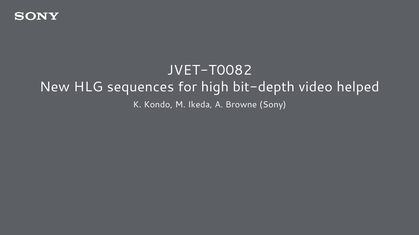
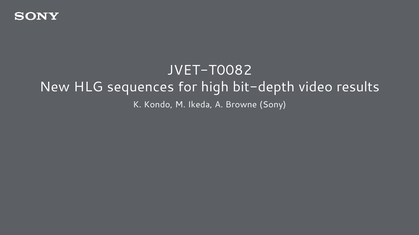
helped: helped -> results (358, 87)
